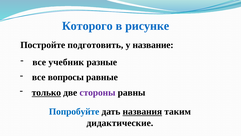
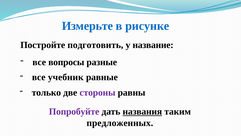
Которого: Которого -> Измерьте (87, 26)
учебник: учебник -> вопросы (66, 62)
вопросы: вопросы -> учебник (66, 77)
только underline: present -> none (46, 92)
Попробуйте colour: blue -> purple (74, 111)
дидактические: дидактические -> предложенных (120, 123)
